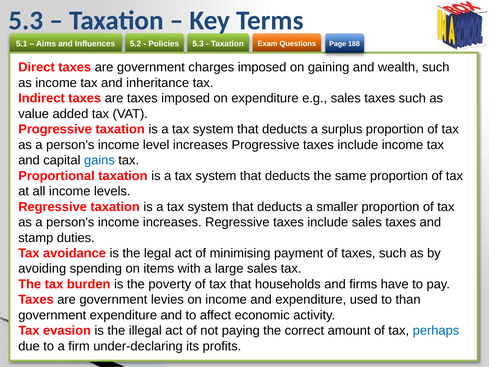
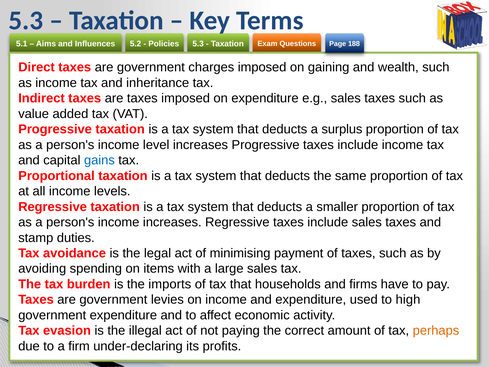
poverty: poverty -> imports (170, 284)
than: than -> high (408, 300)
perhaps colour: blue -> orange (436, 330)
